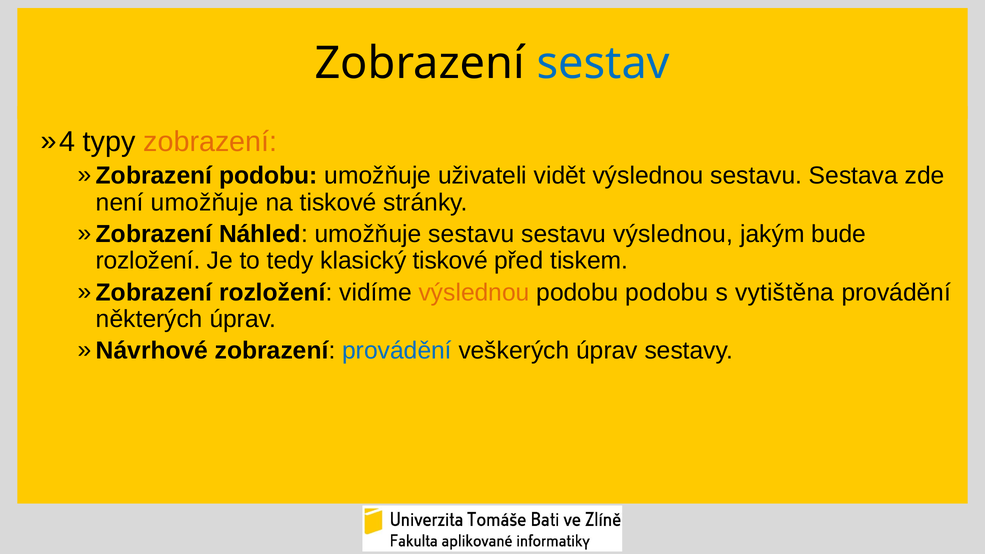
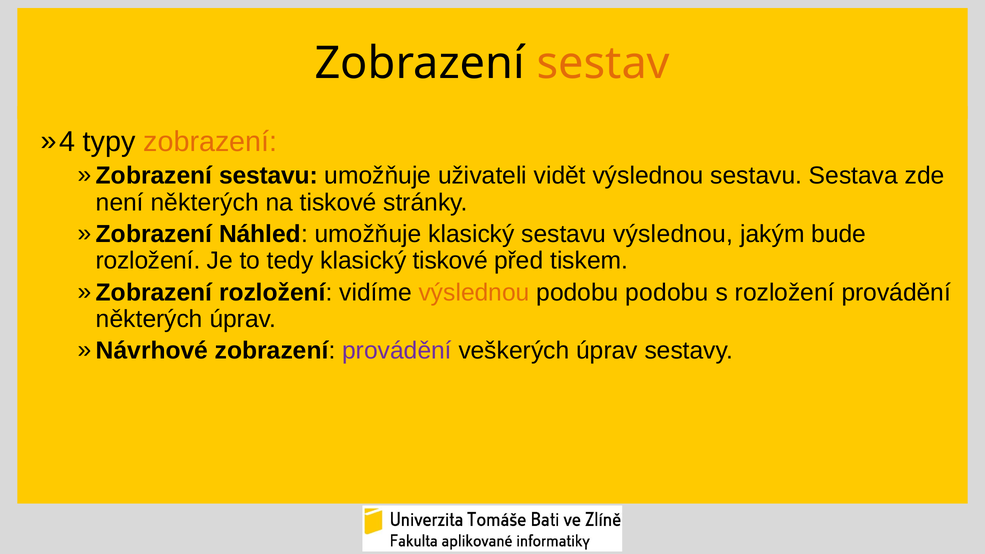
sestav colour: blue -> orange (603, 63)
podobu: podobu -> sestavu (268, 176)
není umožňuje: umožňuje -> některých (205, 202)
umožňuje sestavu: sestavu -> klasický (471, 234)
s vytištěna: vytištěna -> rozložení (785, 292)
provádění colour: blue -> purple (397, 351)
